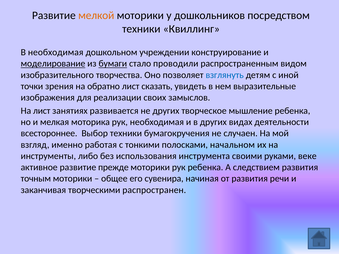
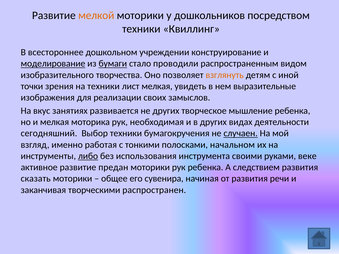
В необходимая: необходимая -> всестороннее (56, 52)
взглянуть colour: blue -> orange (225, 75)
на обратно: обратно -> техники (103, 86)
лист сказать: сказать -> мелкая (157, 86)
На лист: лист -> вкус (42, 111)
всестороннее: всестороннее -> сегодняшний (49, 133)
случаен underline: none -> present (241, 133)
либо underline: none -> present (88, 156)
прежде: прежде -> предан (113, 167)
точным: точным -> сказать (36, 179)
